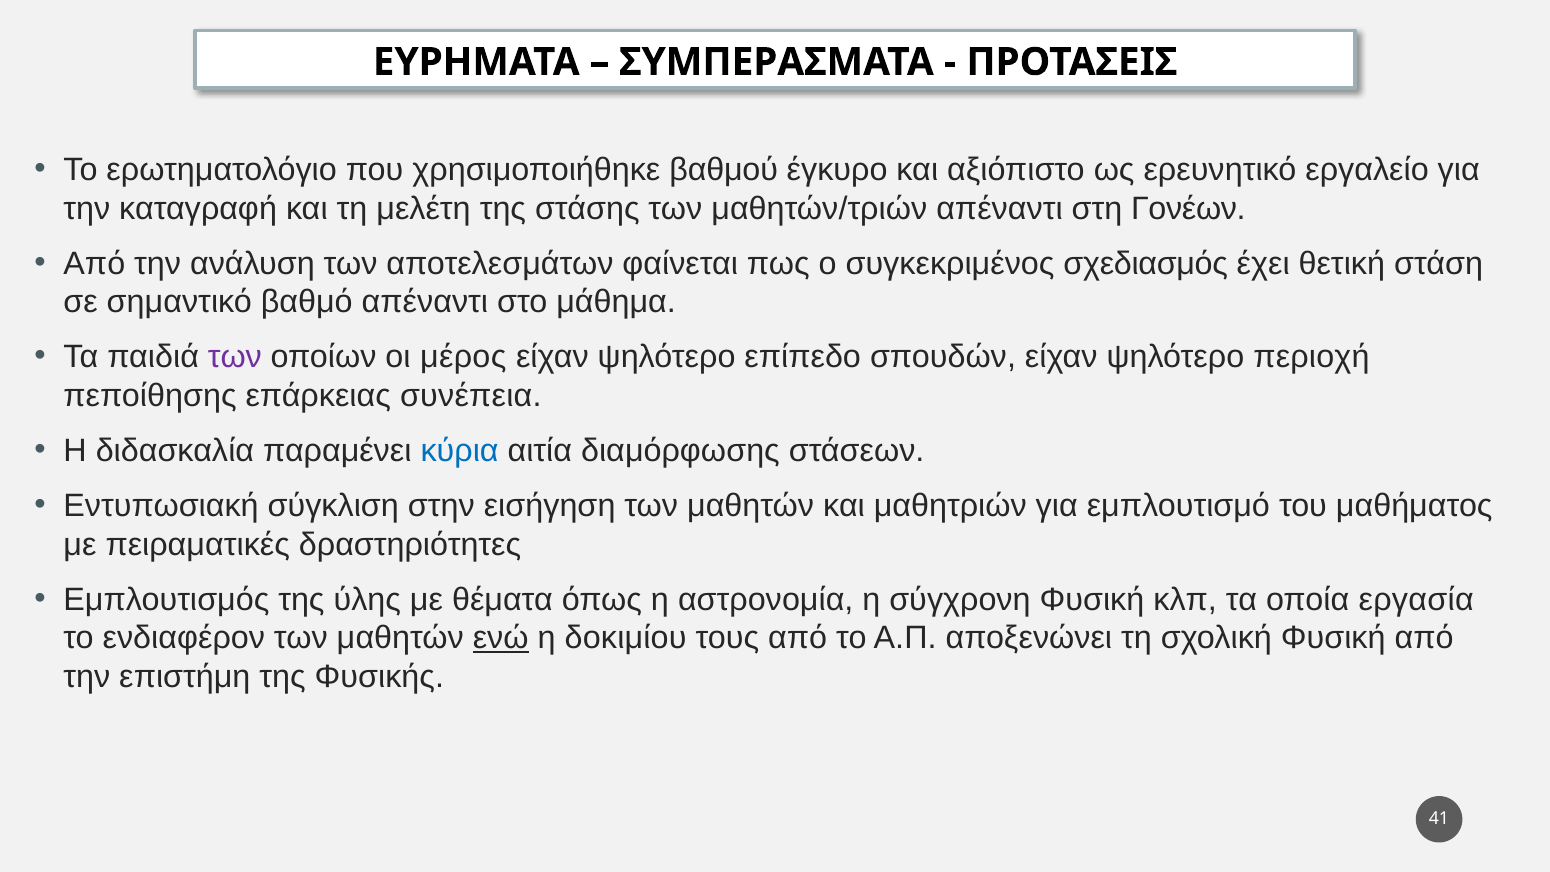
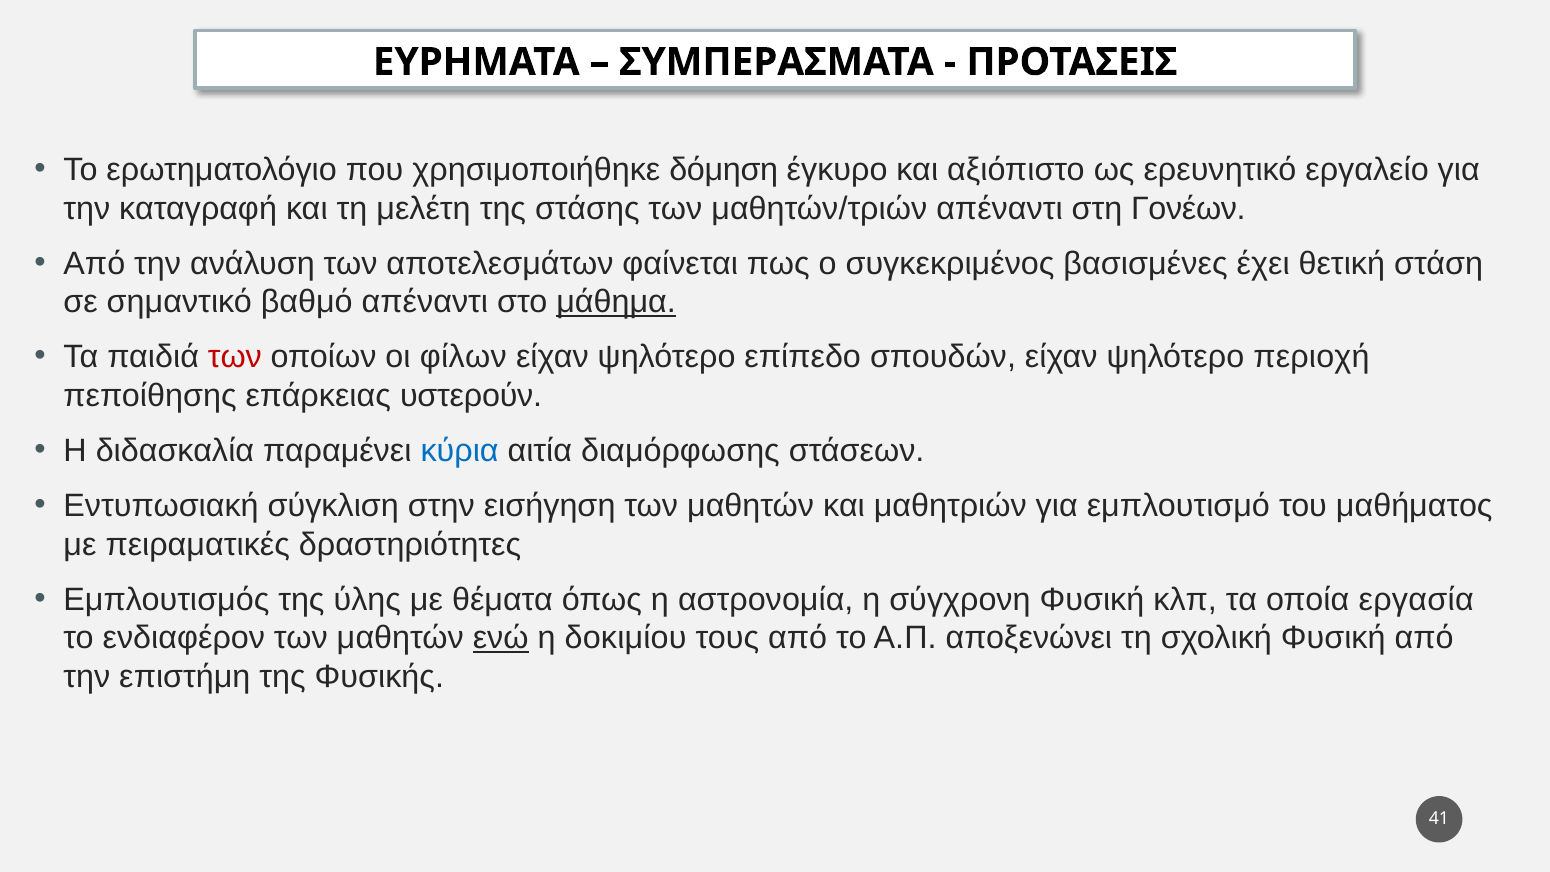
βαθμού: βαθμού -> δόμηση (724, 170)
σχεδιασμός: σχεδιασμός -> βασισμένες (1146, 263)
μάθημα underline: none -> present (616, 302)
των colour: purple -> red (235, 357)
μέρος: μέρος -> φίλων (463, 357)
συνέπεια: συνέπεια -> υστερούν (471, 396)
